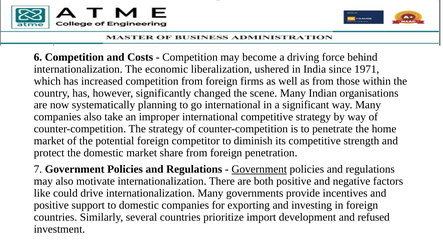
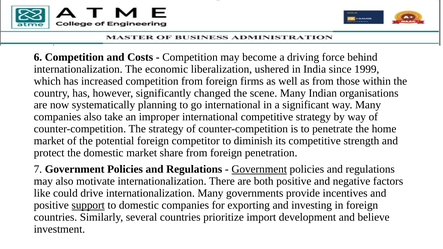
1971: 1971 -> 1999 (367, 69)
support underline: none -> present (88, 205)
refused: refused -> believe (374, 217)
